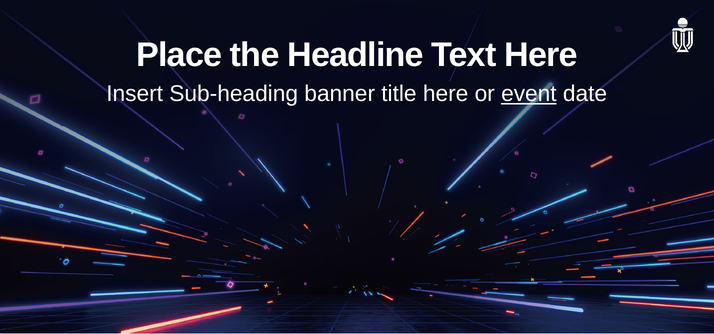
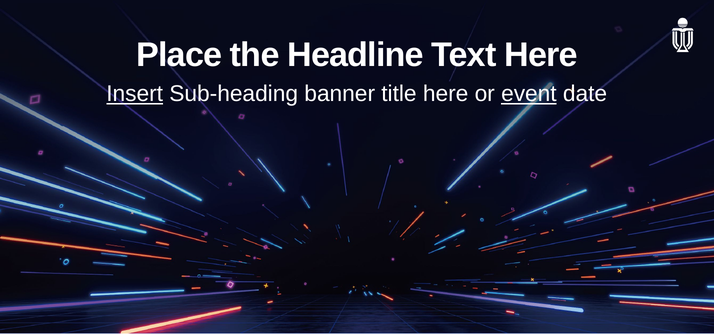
Insert underline: none -> present (135, 94)
